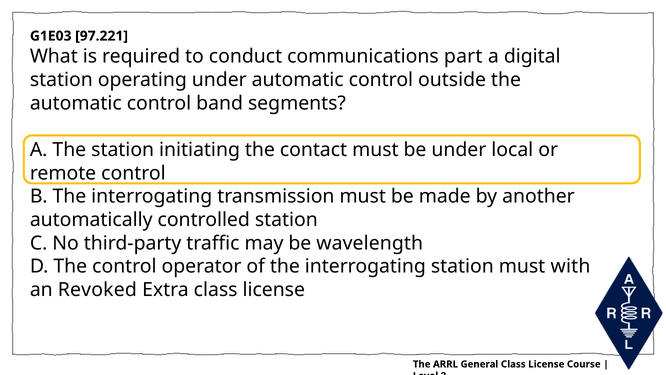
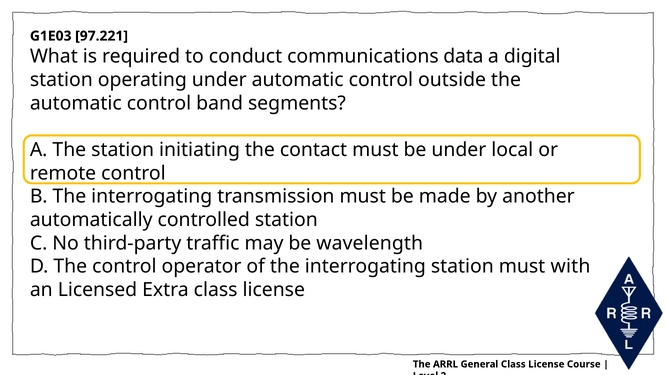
part: part -> data (463, 56)
Revoked: Revoked -> Licensed (97, 290)
